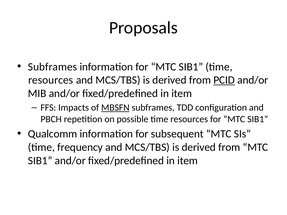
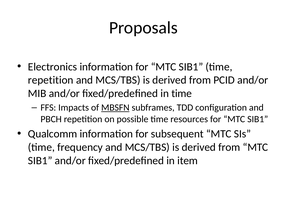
Subframes: Subframes -> Electronics (53, 67)
resources: resources -> repetition (51, 80)
PCID underline: present -> none (224, 80)
item: item -> time (182, 94)
